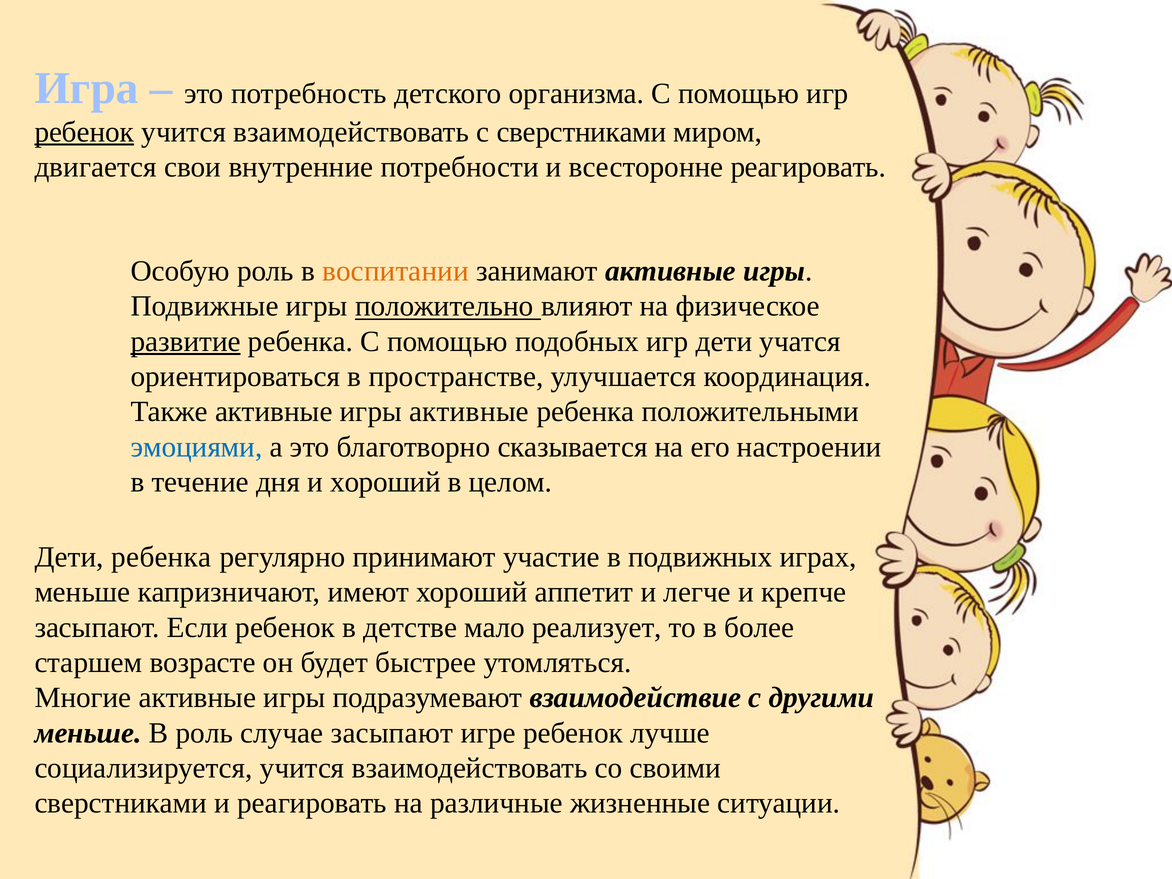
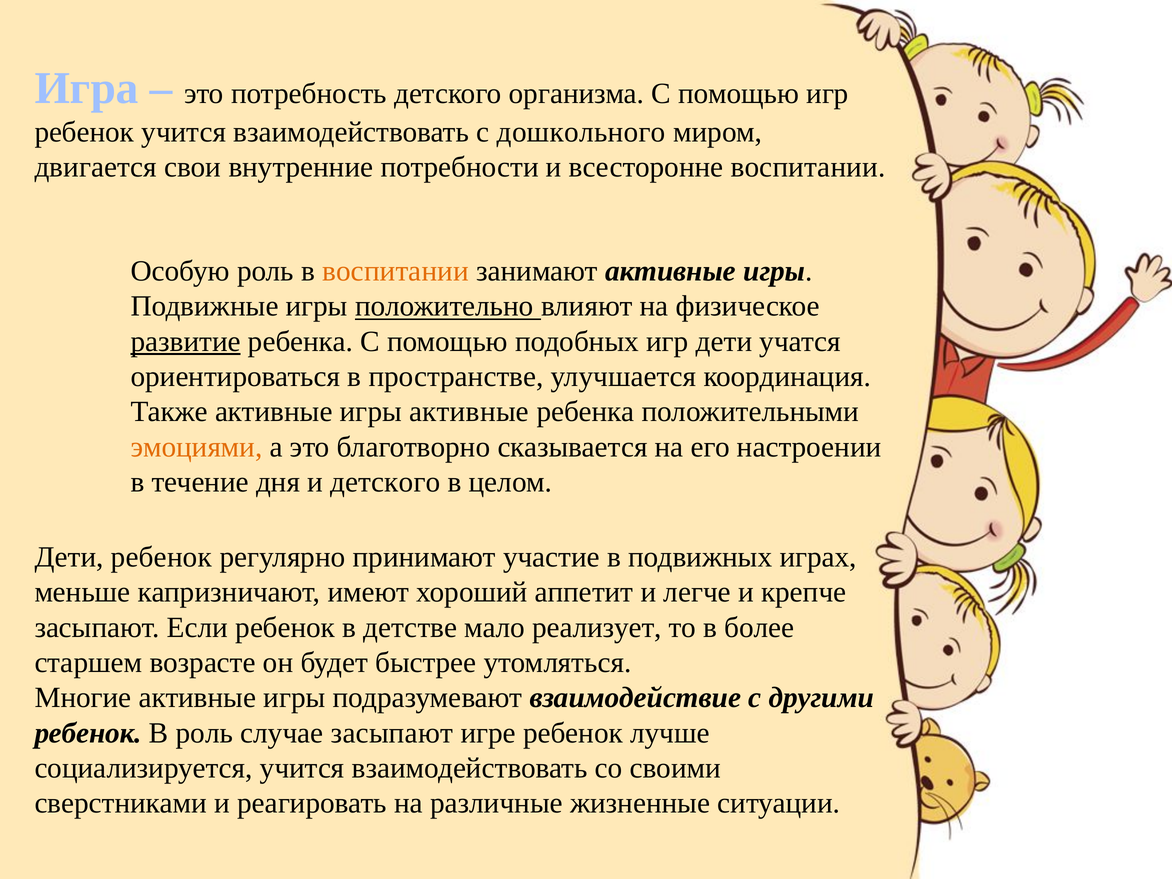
ребенок underline: present -> none (84, 132)
с сверстниками: сверстниками -> дошкольного (581, 132)
всесторонне реагировать: реагировать -> воспитании (808, 167)
эмоциями colour: blue -> orange (196, 447)
и хороший: хороший -> детского (385, 482)
Дети ребенка: ребенка -> ребенок (161, 557)
меньше: меньше -> ребенок (88, 733)
